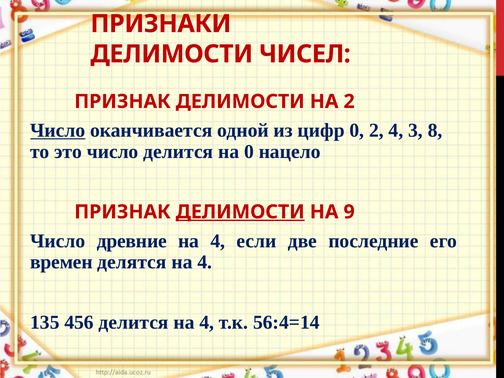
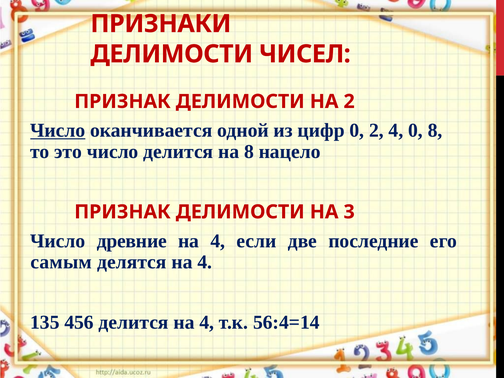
4 3: 3 -> 0 (416, 130)
на 0: 0 -> 8 (249, 152)
ДЕЛИМОСТИ underline: present -> none (240, 212)
9: 9 -> 3 (349, 212)
времен: времен -> самым (61, 262)
